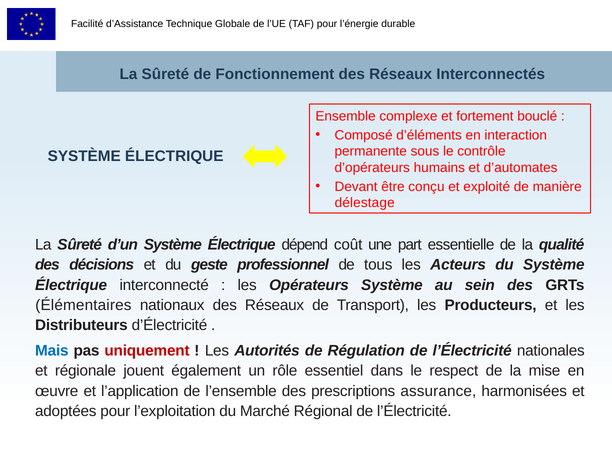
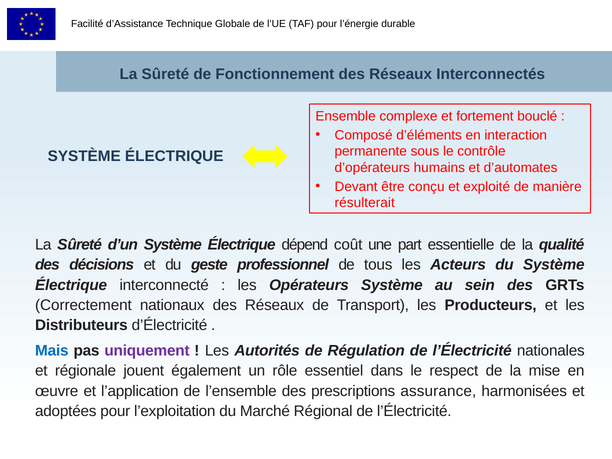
délestage: délestage -> résulterait (365, 203)
Élémentaires: Élémentaires -> Correctement (83, 305)
uniquement colour: red -> purple (147, 351)
